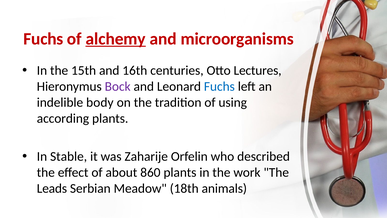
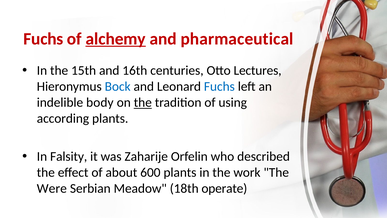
microorganisms: microorganisms -> pharmaceutical (237, 39)
Bock colour: purple -> blue (118, 86)
the underline: none -> present (143, 102)
Stable: Stable -> Falsity (69, 156)
860: 860 -> 600 (150, 172)
Leads: Leads -> Were (52, 188)
animals: animals -> operate (224, 188)
